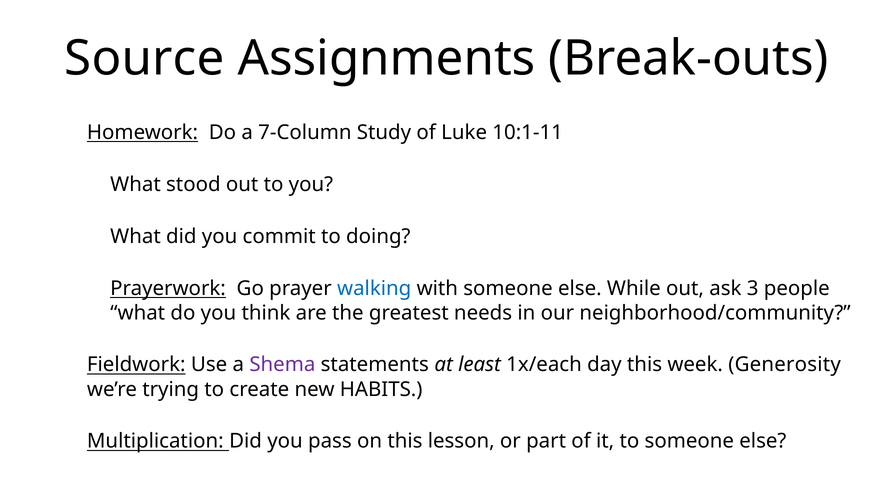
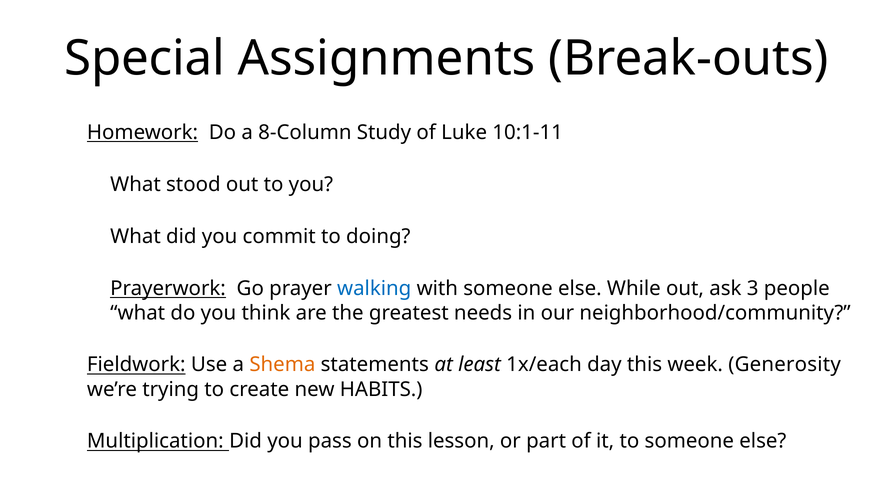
Source: Source -> Special (145, 58)
7-Column: 7-Column -> 8-Column (305, 132)
Shema colour: purple -> orange (282, 365)
